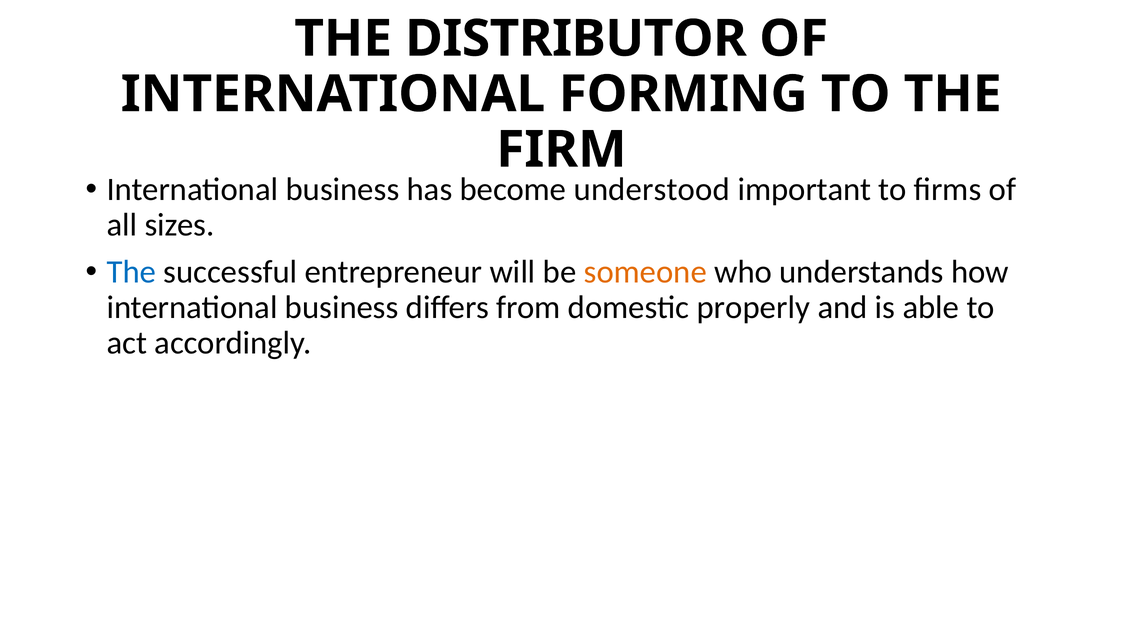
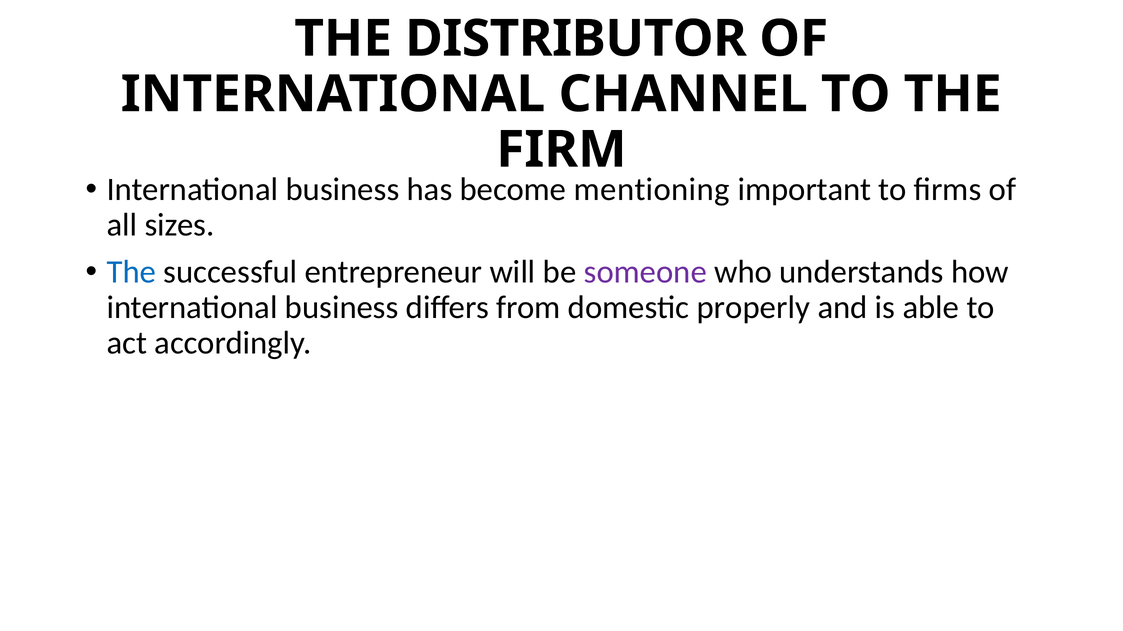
FORMING: FORMING -> CHANNEL (683, 94)
understood: understood -> mentioning (652, 190)
someone colour: orange -> purple (645, 272)
